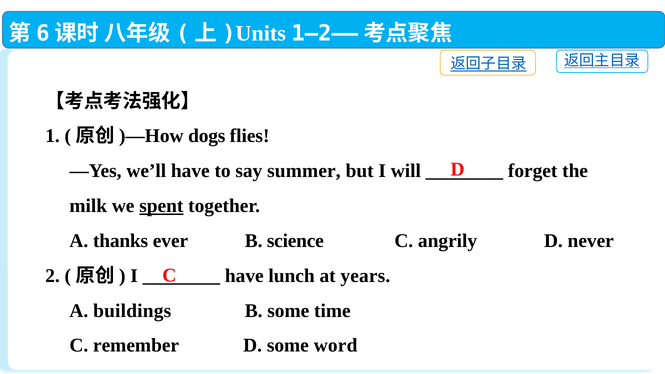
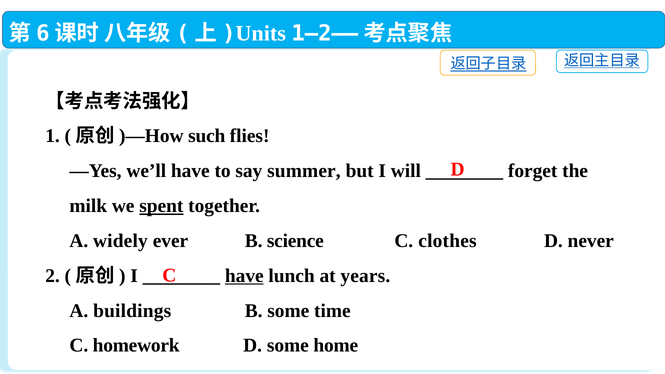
dogs: dogs -> such (207, 136)
thanks: thanks -> widely (120, 241)
angrily: angrily -> clothes (447, 241)
have underline: none -> present (244, 276)
remember: remember -> homework (136, 346)
word: word -> home (336, 346)
